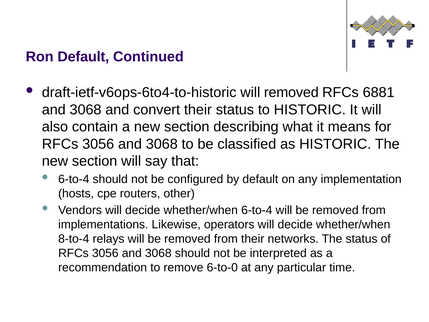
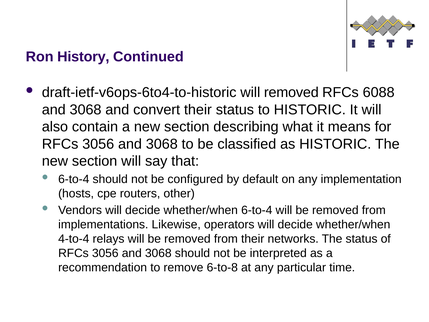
Ron Default: Default -> History (83, 57)
6881: 6881 -> 6088 (379, 92)
8-to-4: 8-to-4 -> 4-to-4 (74, 239)
6-to-0: 6-to-0 -> 6-to-8 (222, 267)
